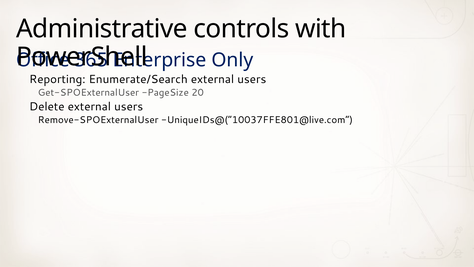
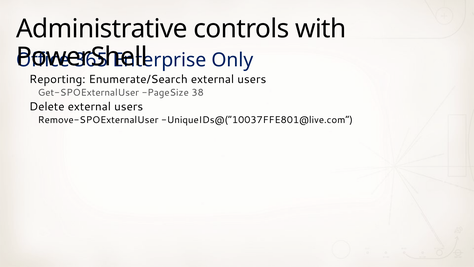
20: 20 -> 38 (198, 93)
